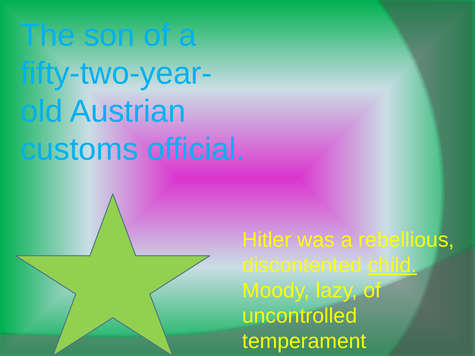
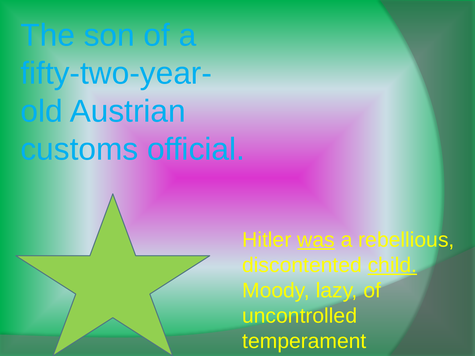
was underline: none -> present (316, 240)
